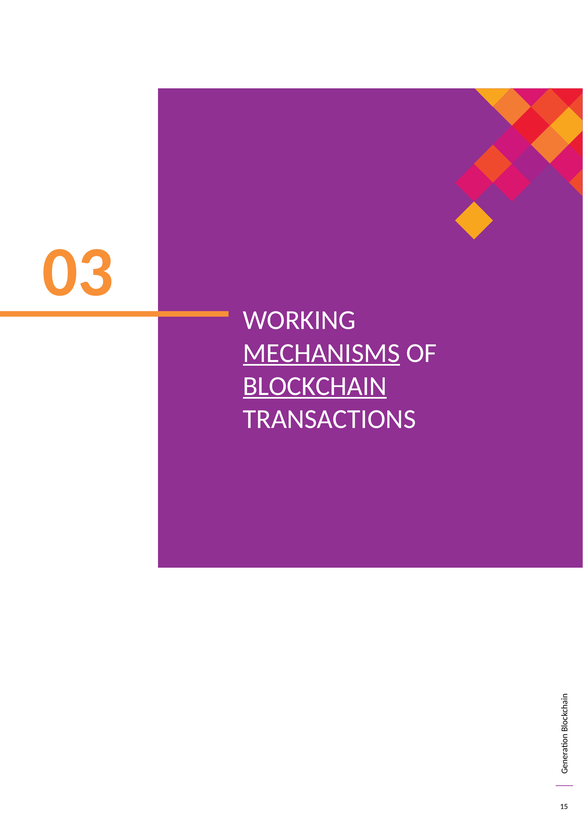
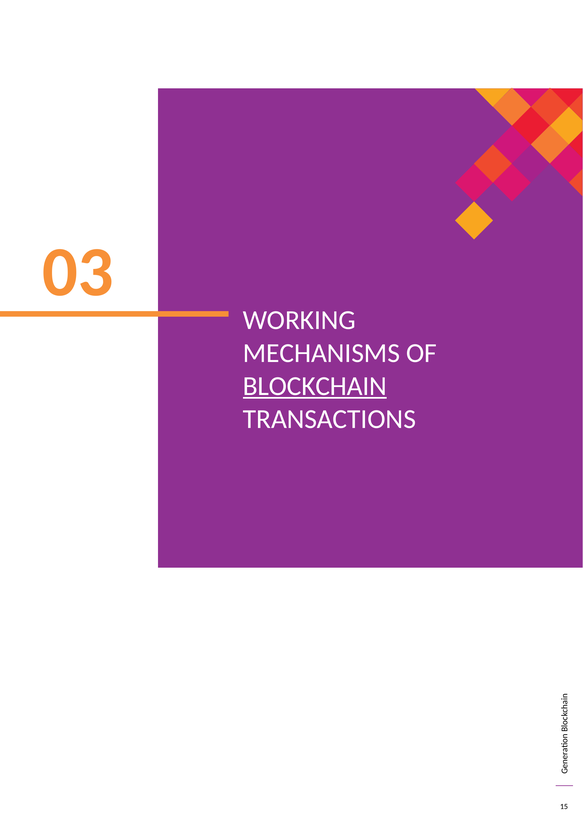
MECHANISMS underline: present -> none (321, 353)
